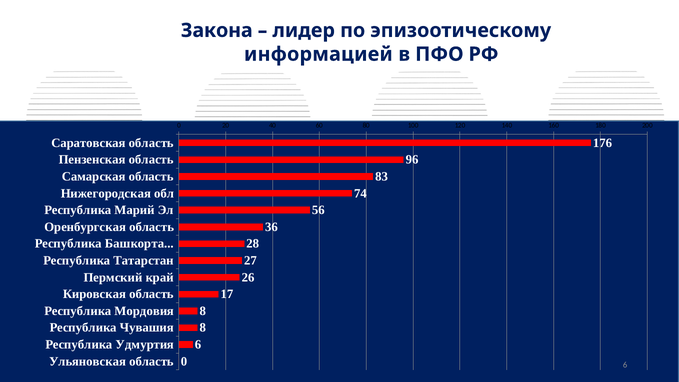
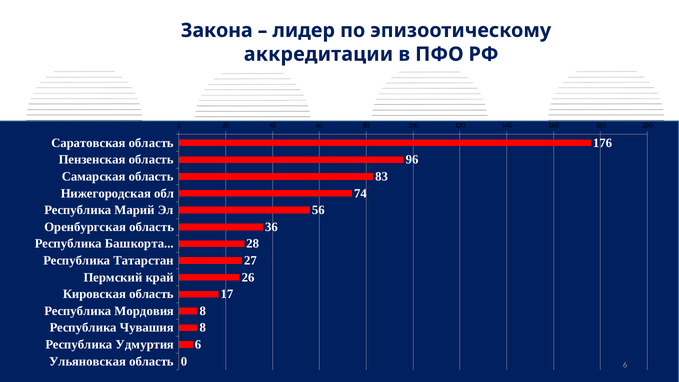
информацией: информацией -> аккредитации (318, 54)
